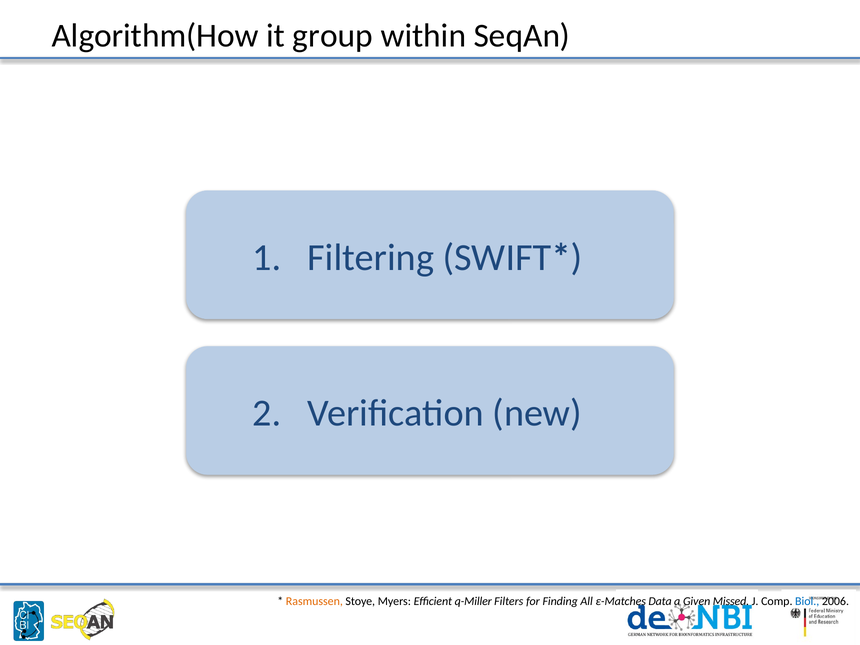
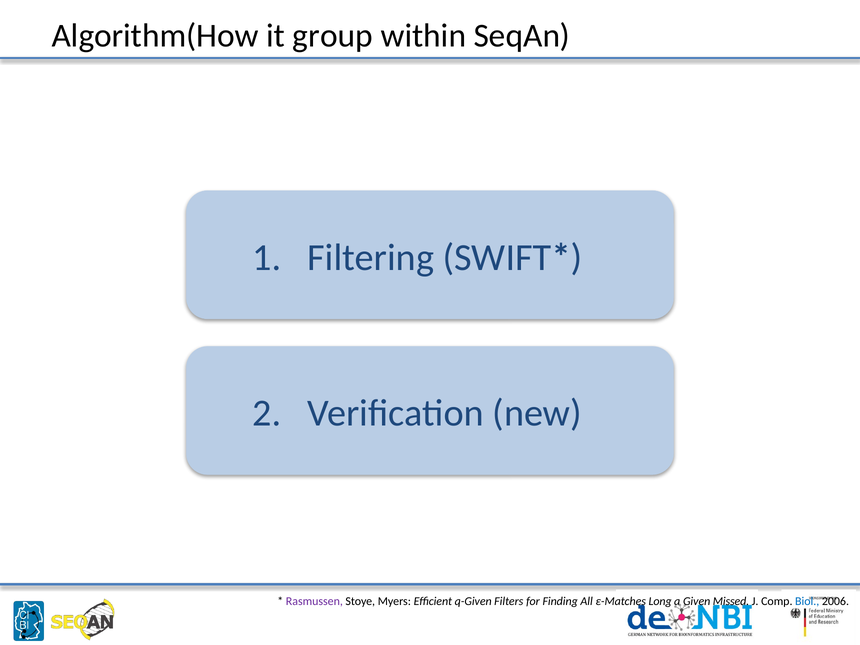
Rasmussen colour: orange -> purple (314, 601)
q-Miller: q-Miller -> q-Given (473, 601)
Data: Data -> Long (660, 601)
